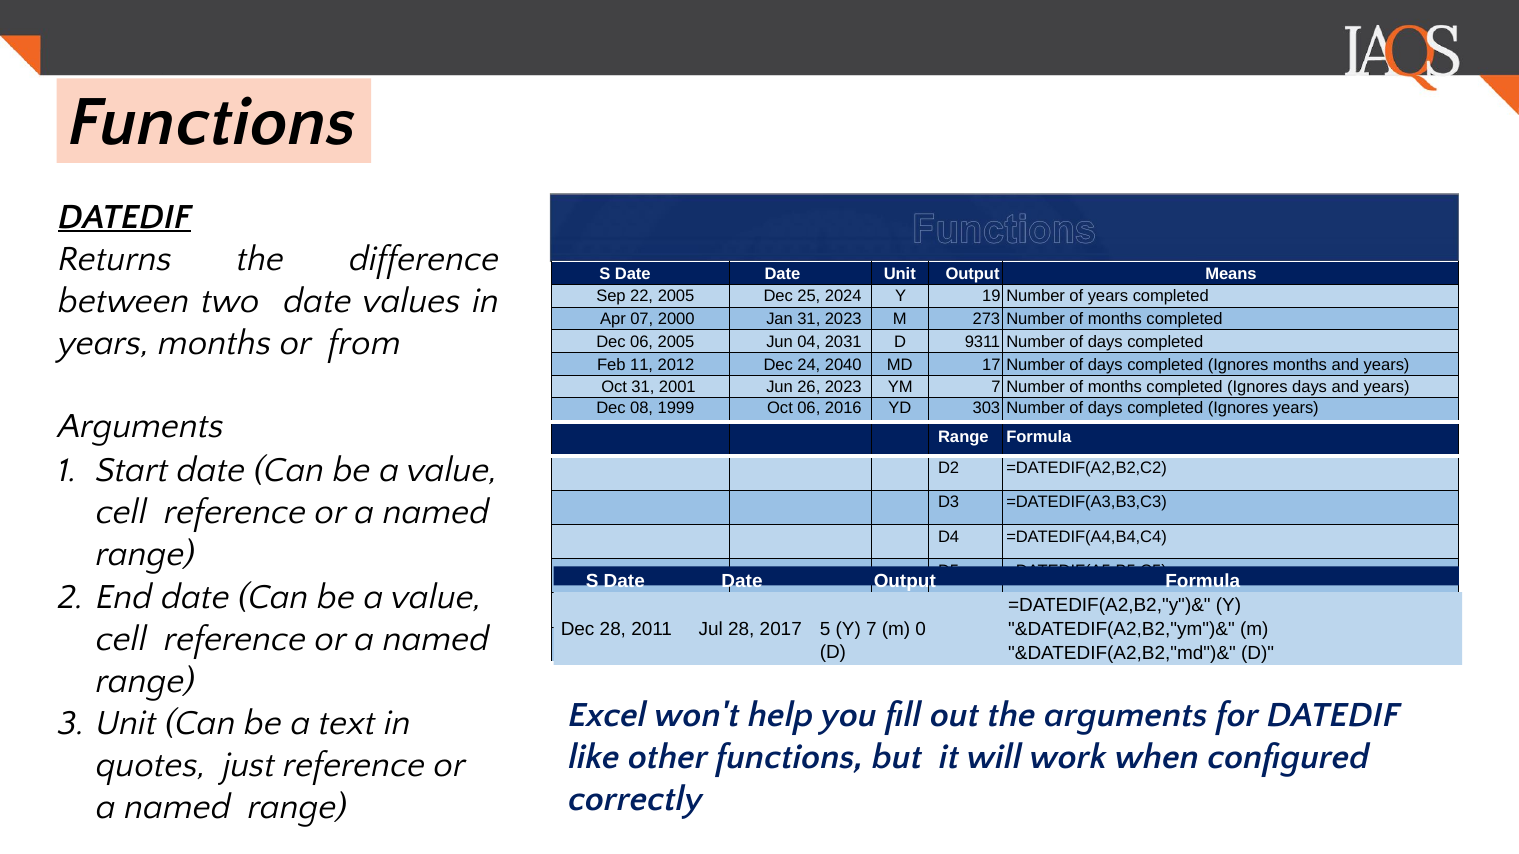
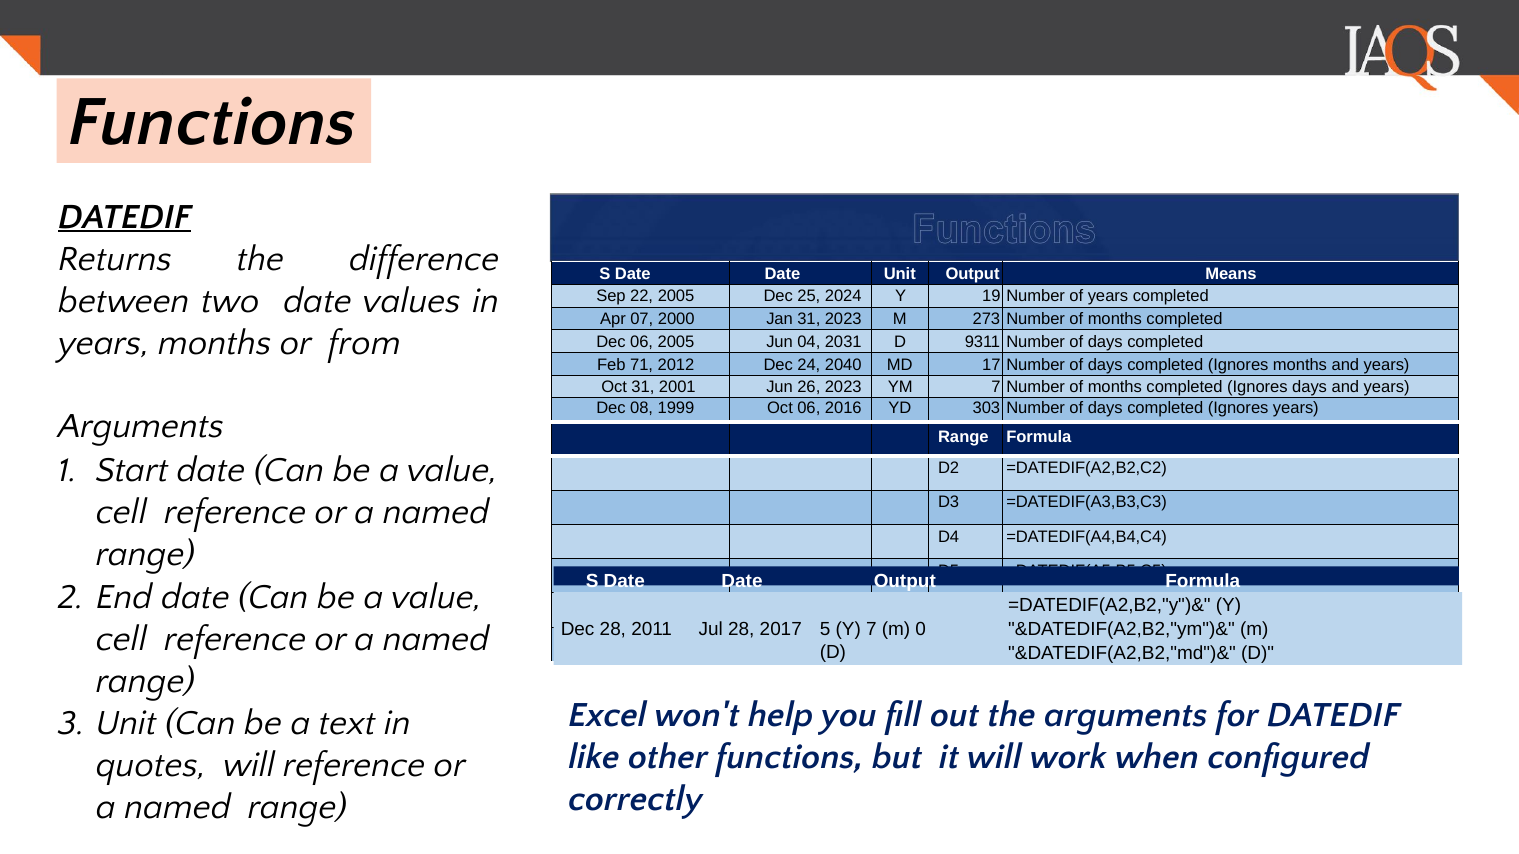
11: 11 -> 71 (642, 365)
quotes just: just -> will (249, 765)
